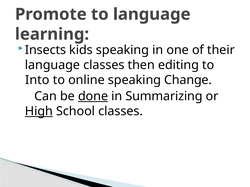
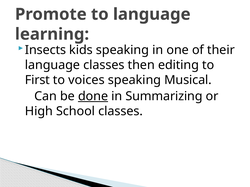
Into: Into -> First (37, 80)
online: online -> voices (86, 80)
Change: Change -> Musical (188, 80)
High underline: present -> none (39, 112)
